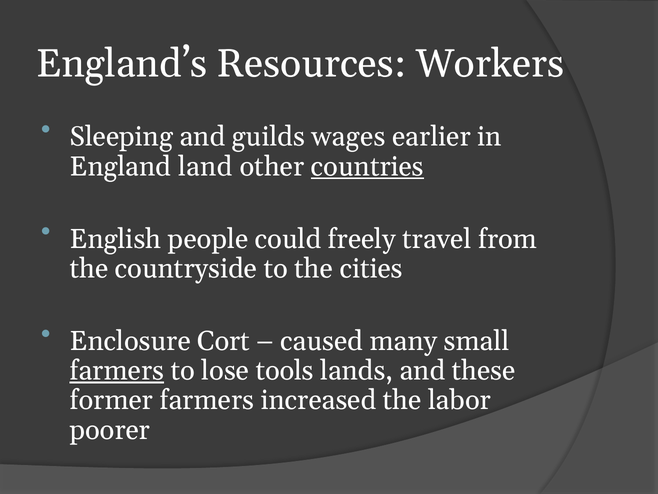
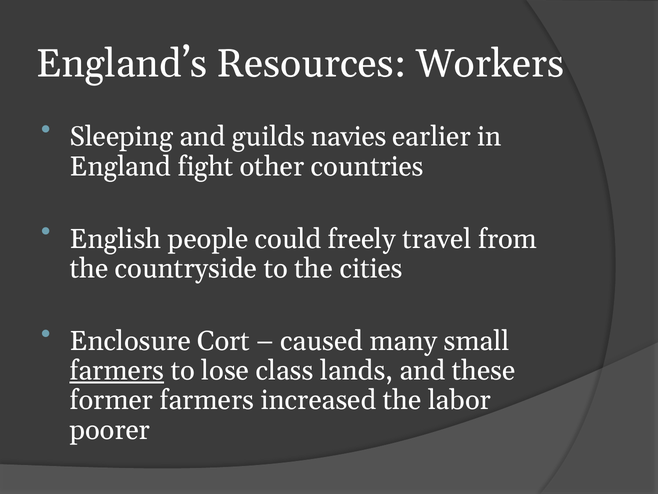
wages: wages -> navies (349, 137)
land: land -> fight (206, 166)
countries underline: present -> none (367, 166)
tools: tools -> class (285, 370)
